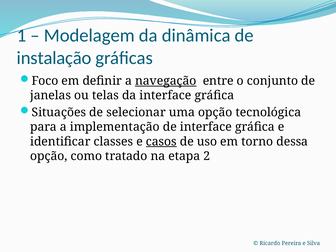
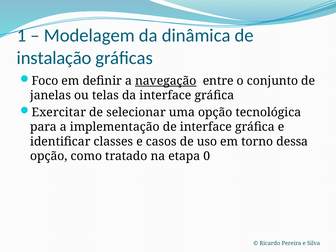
Situações: Situações -> Exercitar (59, 112)
casos underline: present -> none (161, 142)
2: 2 -> 0 (207, 156)
